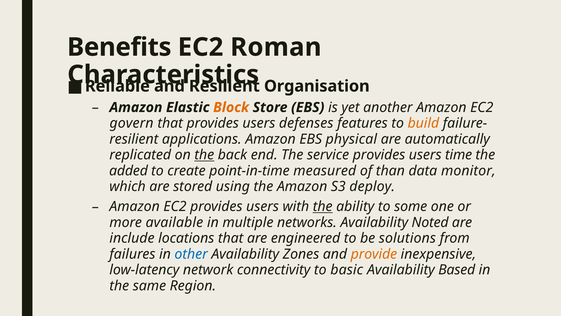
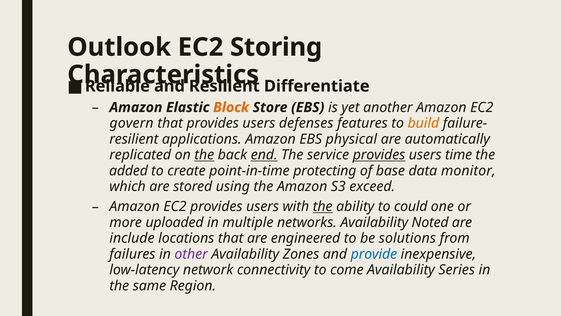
Benefits: Benefits -> Outlook (119, 47)
Roman: Roman -> Storing (276, 47)
Organisation: Organisation -> Differentiate (317, 86)
end underline: none -> present (264, 155)
provides underline: none -> present (379, 155)
measured: measured -> protecting (325, 171)
than: than -> base (390, 171)
deploy: deploy -> exceed (372, 186)
some: some -> could (411, 206)
available: available -> uploaded (175, 222)
other colour: blue -> purple (191, 254)
provide colour: orange -> blue (374, 254)
basic: basic -> come (347, 270)
Based: Based -> Series (457, 270)
